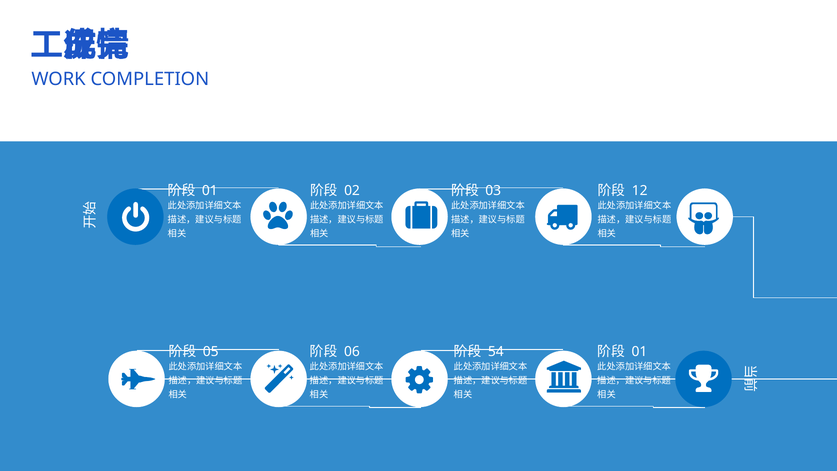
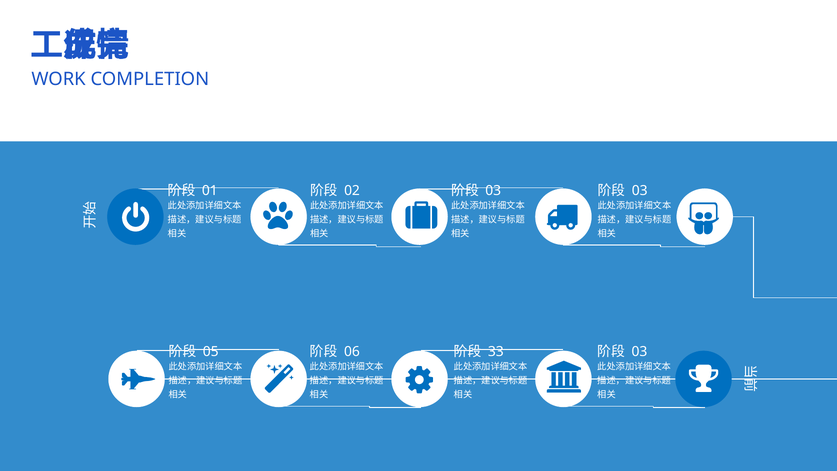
12: 12 -> 03 (640, 190)
54: 54 -> 33 (496, 351)
01: 01 -> 03 (639, 351)
